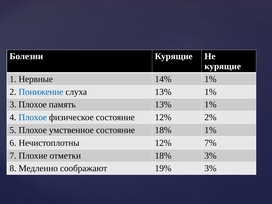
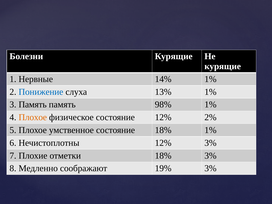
3 Плохое: Плохое -> Память (33, 105)
память 13%: 13% -> 98% (163, 105)
Плохое colour: blue -> orange (33, 117)
12% 7%: 7% -> 3% (210, 143)
